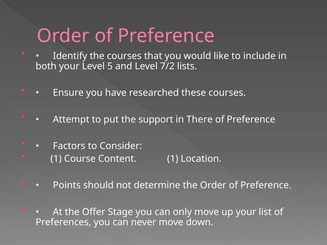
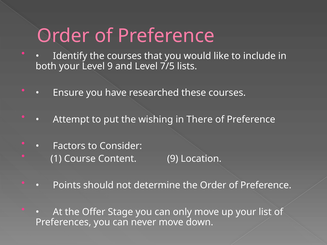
Level 5: 5 -> 9 (110, 66)
7/2: 7/2 -> 7/5 (167, 66)
support: support -> wishing (156, 120)
Content 1: 1 -> 9 (173, 159)
